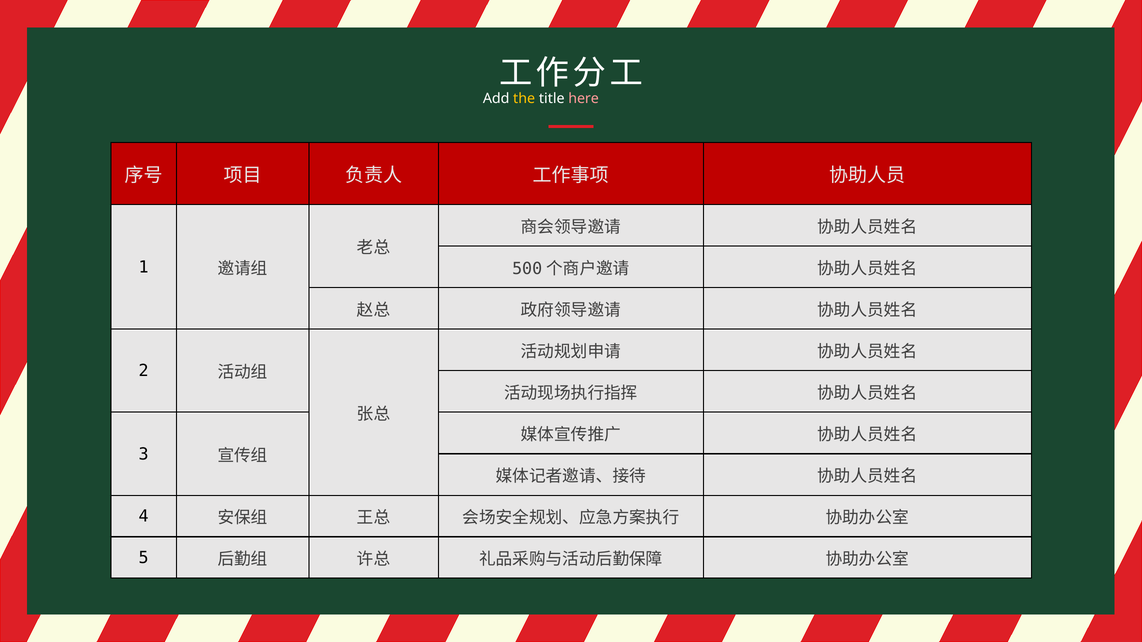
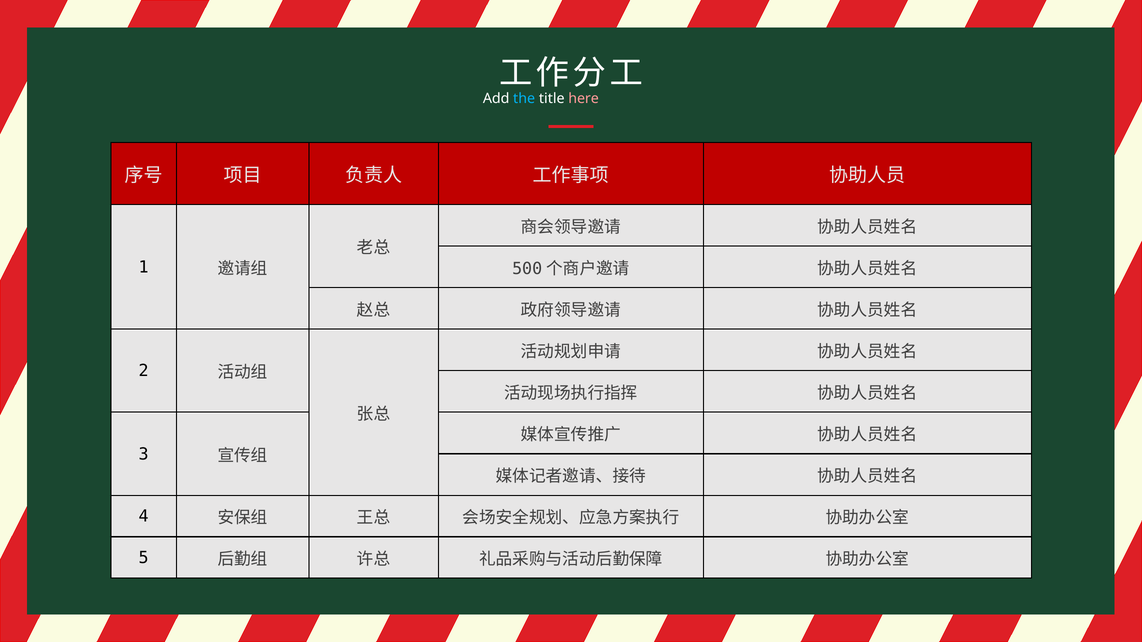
the colour: yellow -> light blue (524, 99)
